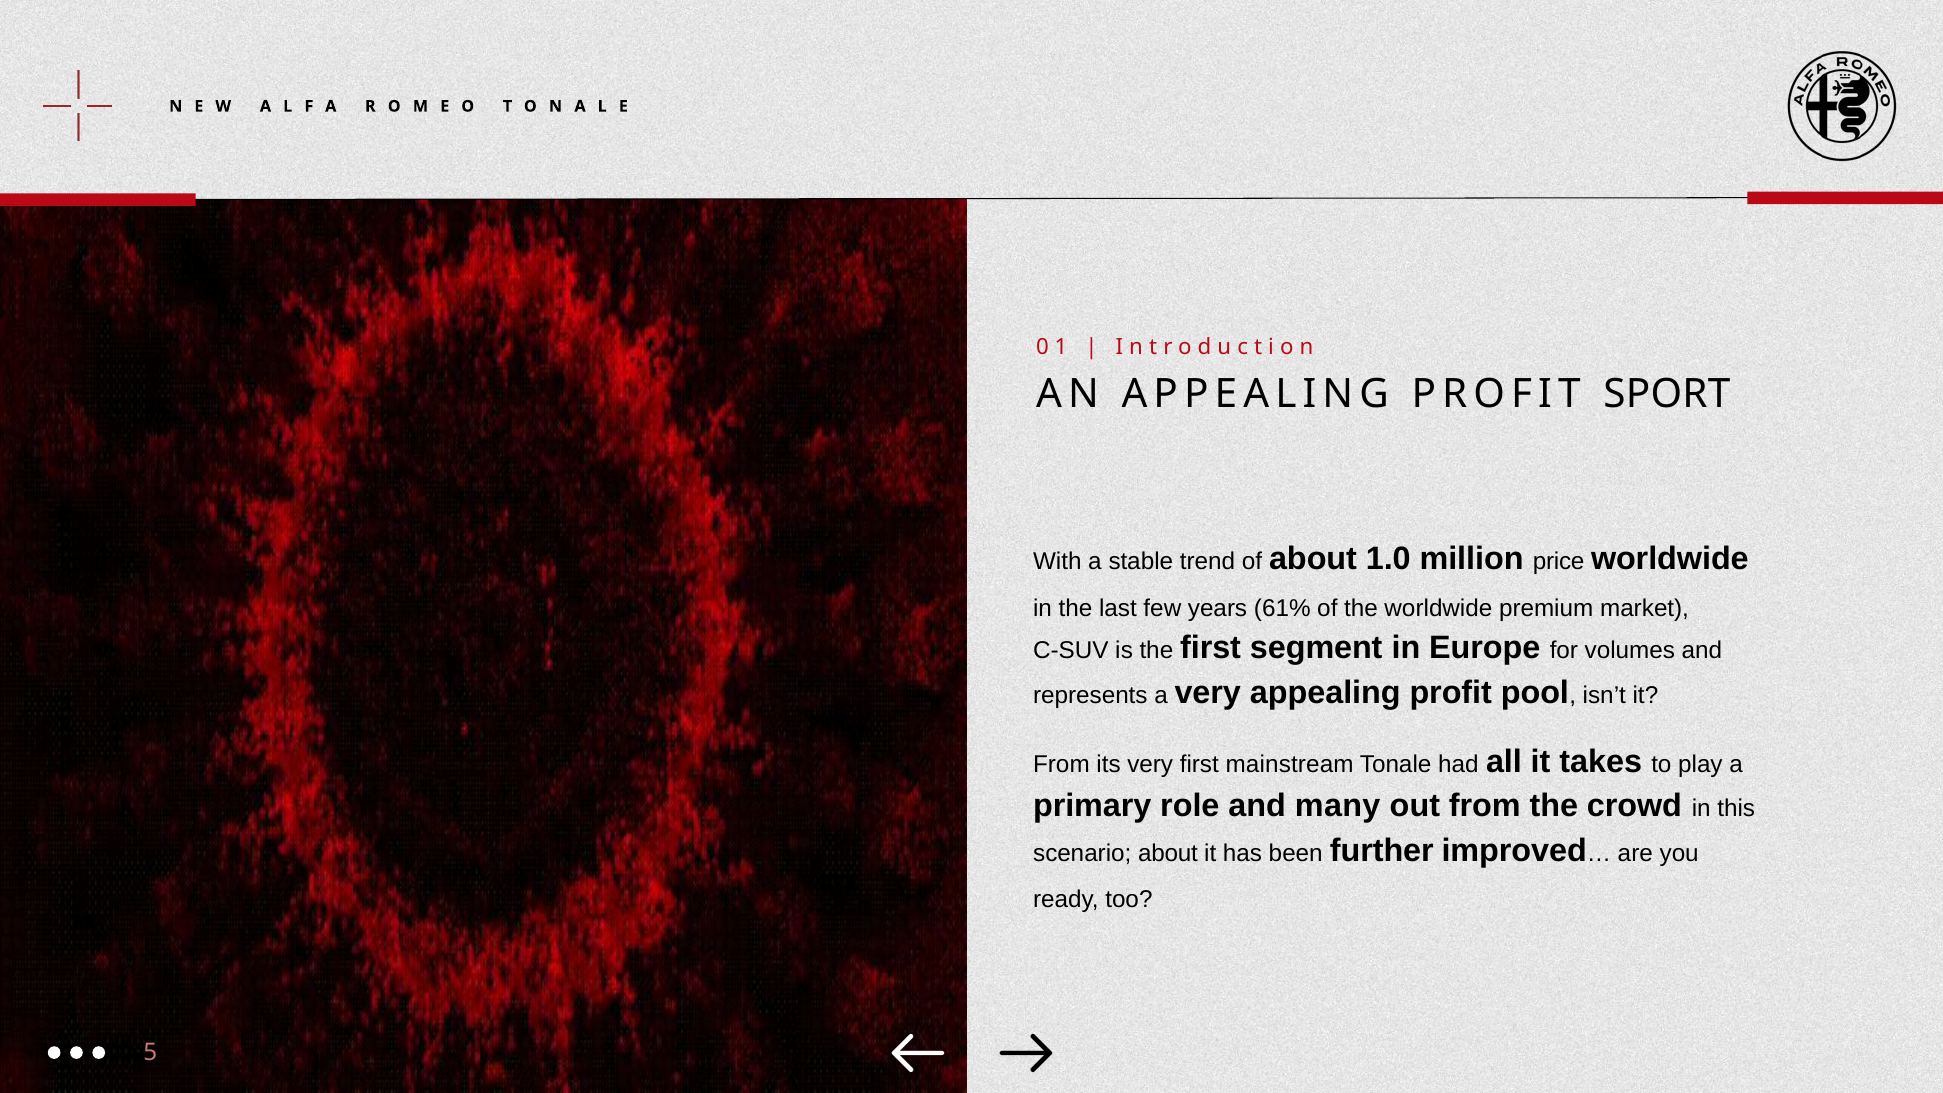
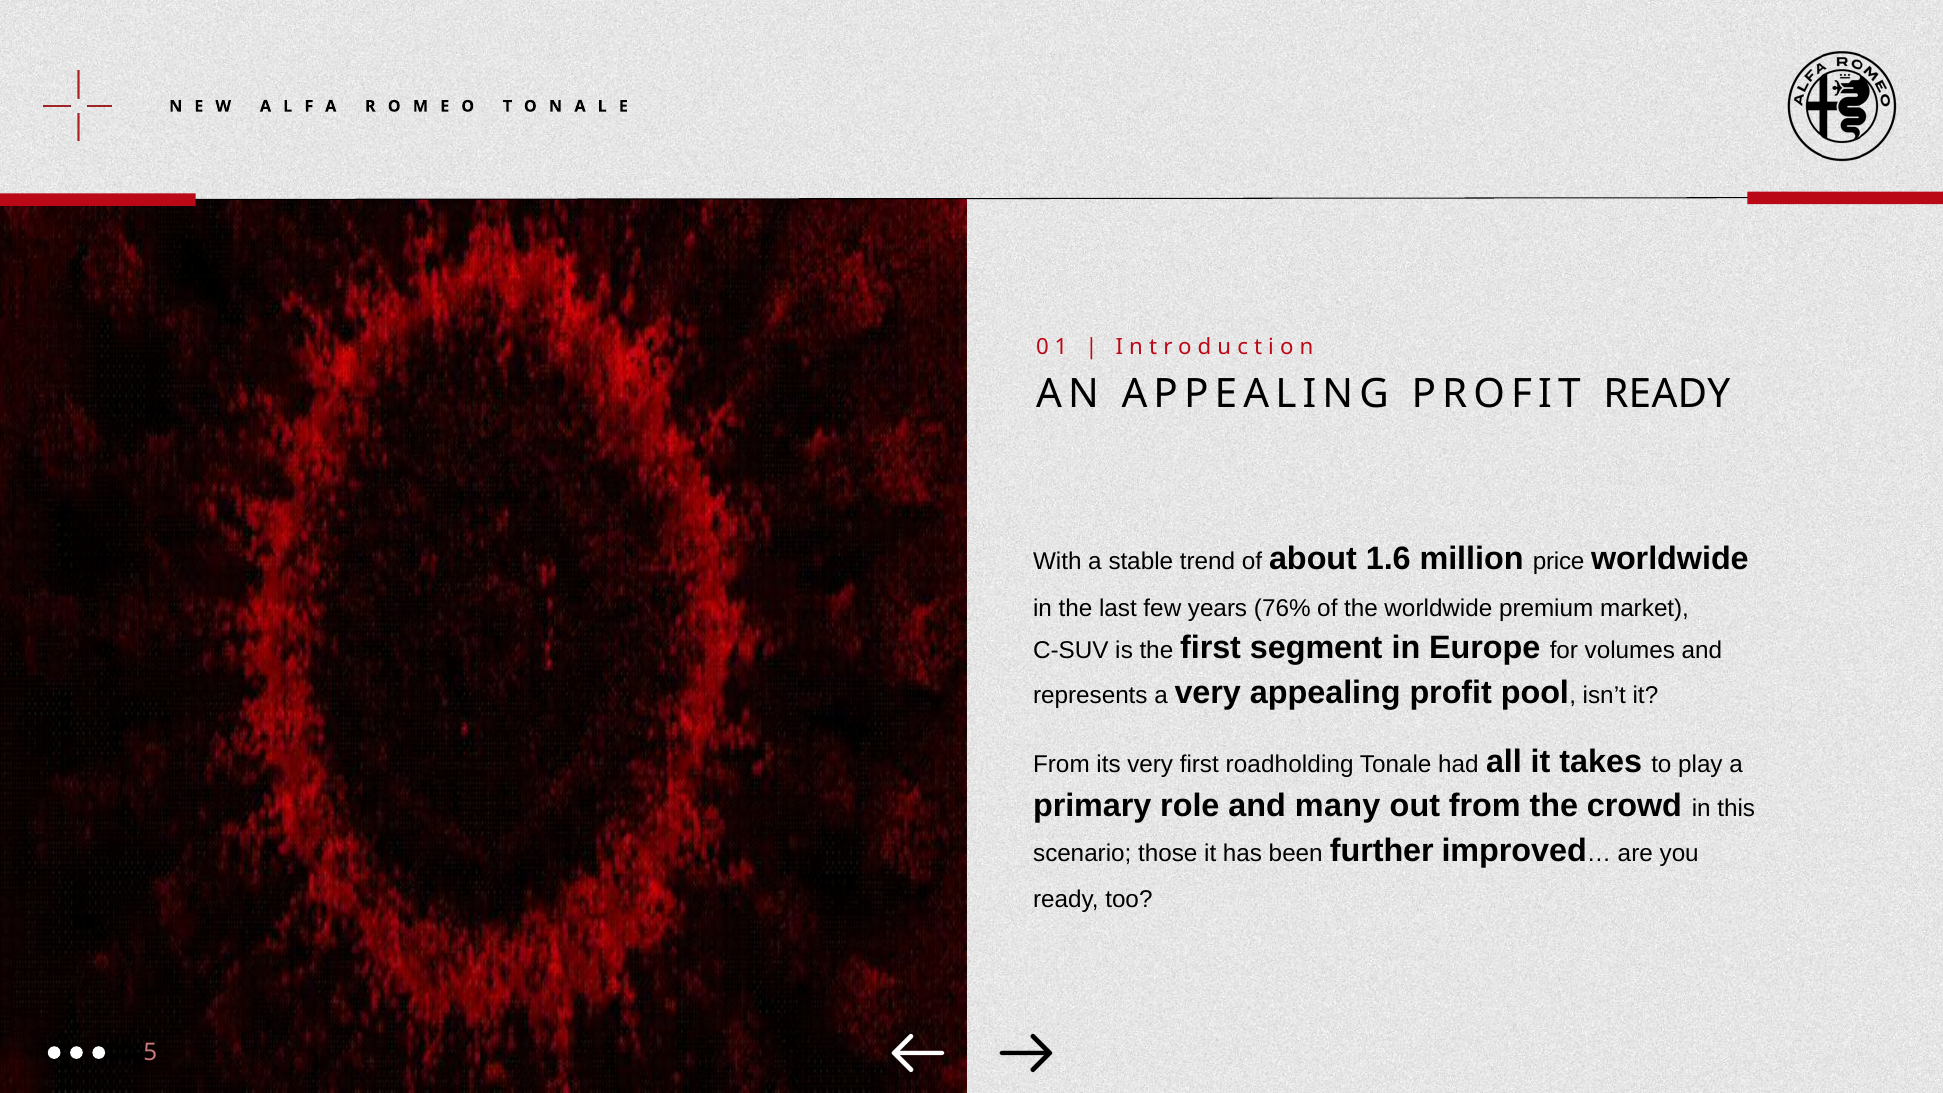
PROFIT SPORT: SPORT -> READY (1667, 394)
1.0: 1.0 -> 1.6 (1388, 559)
61%: 61% -> 76% (1282, 608)
mainstream: mainstream -> roadholding (1290, 764)
scenario about: about -> those (1168, 853)
